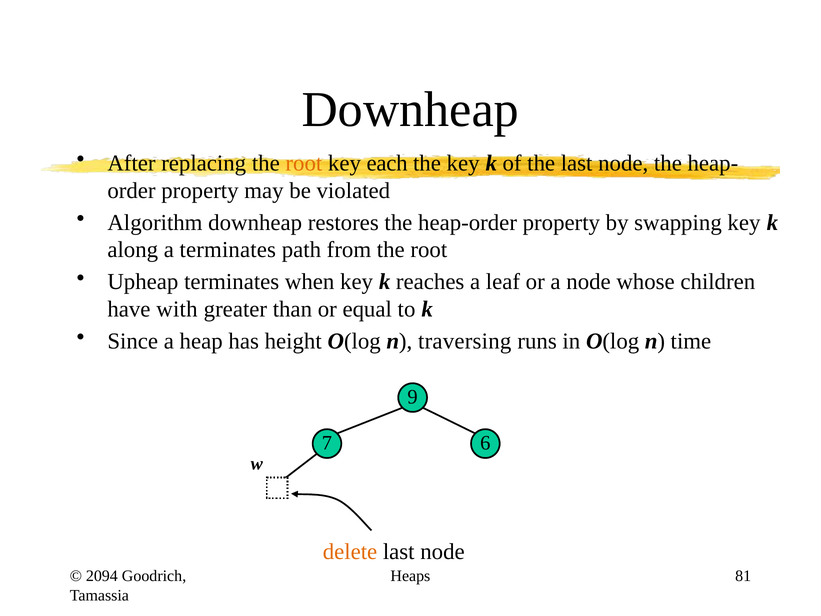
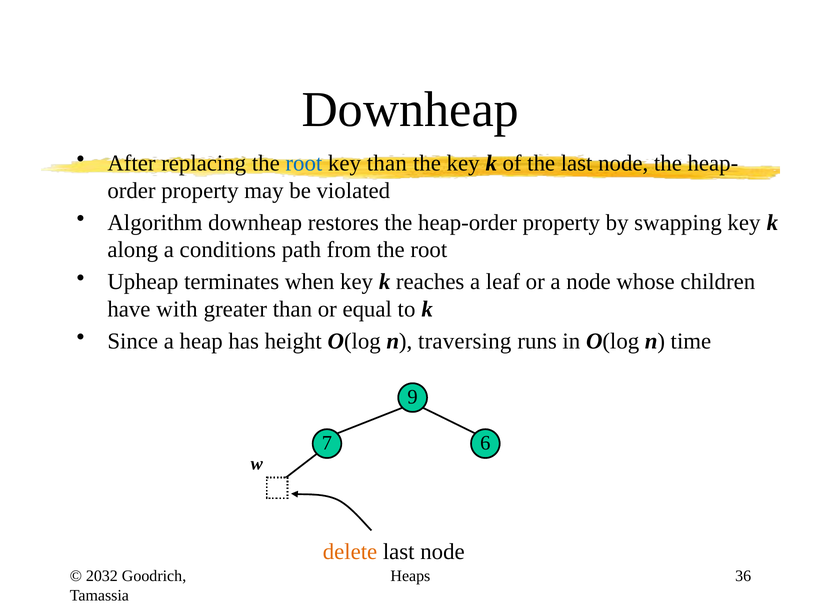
root colour: orange -> blue (304, 163)
key each: each -> than (387, 163)
a terminates: terminates -> conditions (228, 250)
2094: 2094 -> 2032 (102, 576)
81: 81 -> 36 (743, 576)
